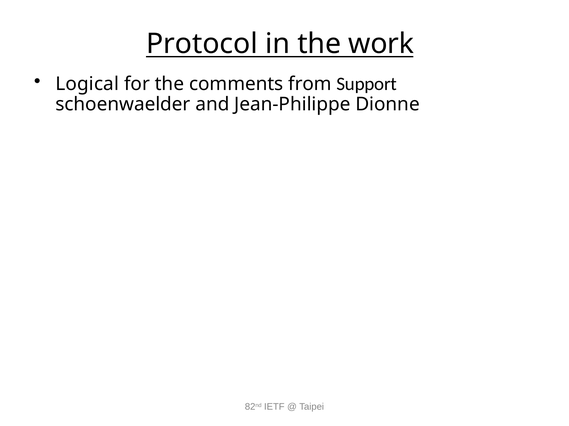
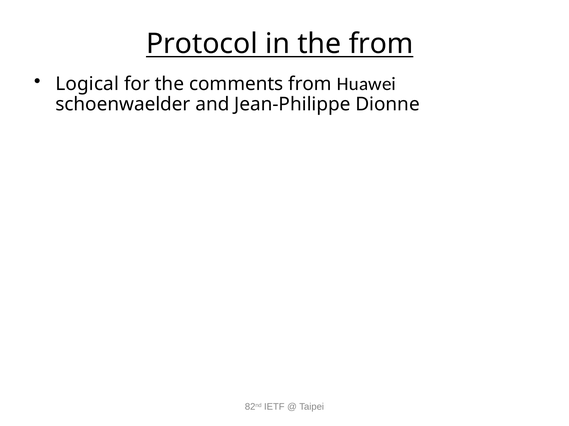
the work: work -> from (381, 44)
Support: Support -> Huawei (366, 84)
